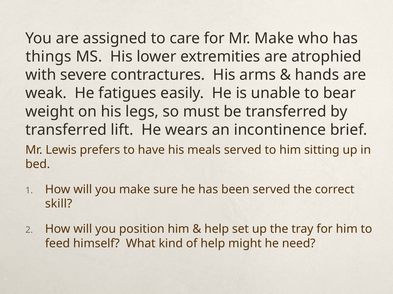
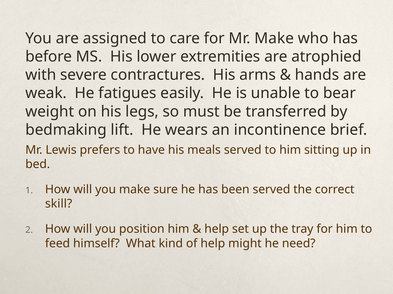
things: things -> before (49, 57)
transferred: transferred -> bedmaking (66, 130)
